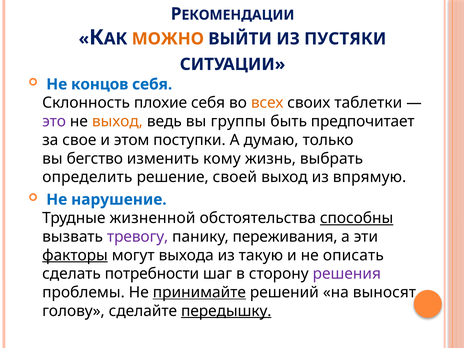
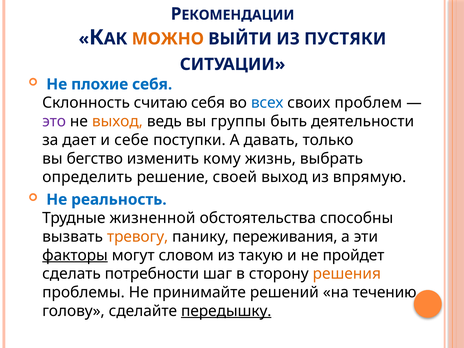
концов: концов -> плохие (100, 84)
плохие: плохие -> считаю (161, 103)
всех colour: orange -> blue (267, 103)
таблетки: таблетки -> проблем (368, 103)
предпочитает: предпочитает -> деятельности (363, 121)
свое: свое -> дает (79, 140)
этом: этом -> себе (131, 140)
думаю: думаю -> давать (271, 140)
нарушение: нарушение -> реальность (119, 200)
способны underline: present -> none (357, 218)
тревогу colour: purple -> orange (138, 237)
выхода: выхода -> словом (186, 255)
описать: описать -> пройдет (353, 255)
решения colour: purple -> orange (347, 274)
принимайте underline: present -> none (199, 292)
выносят: выносят -> течению (385, 292)
